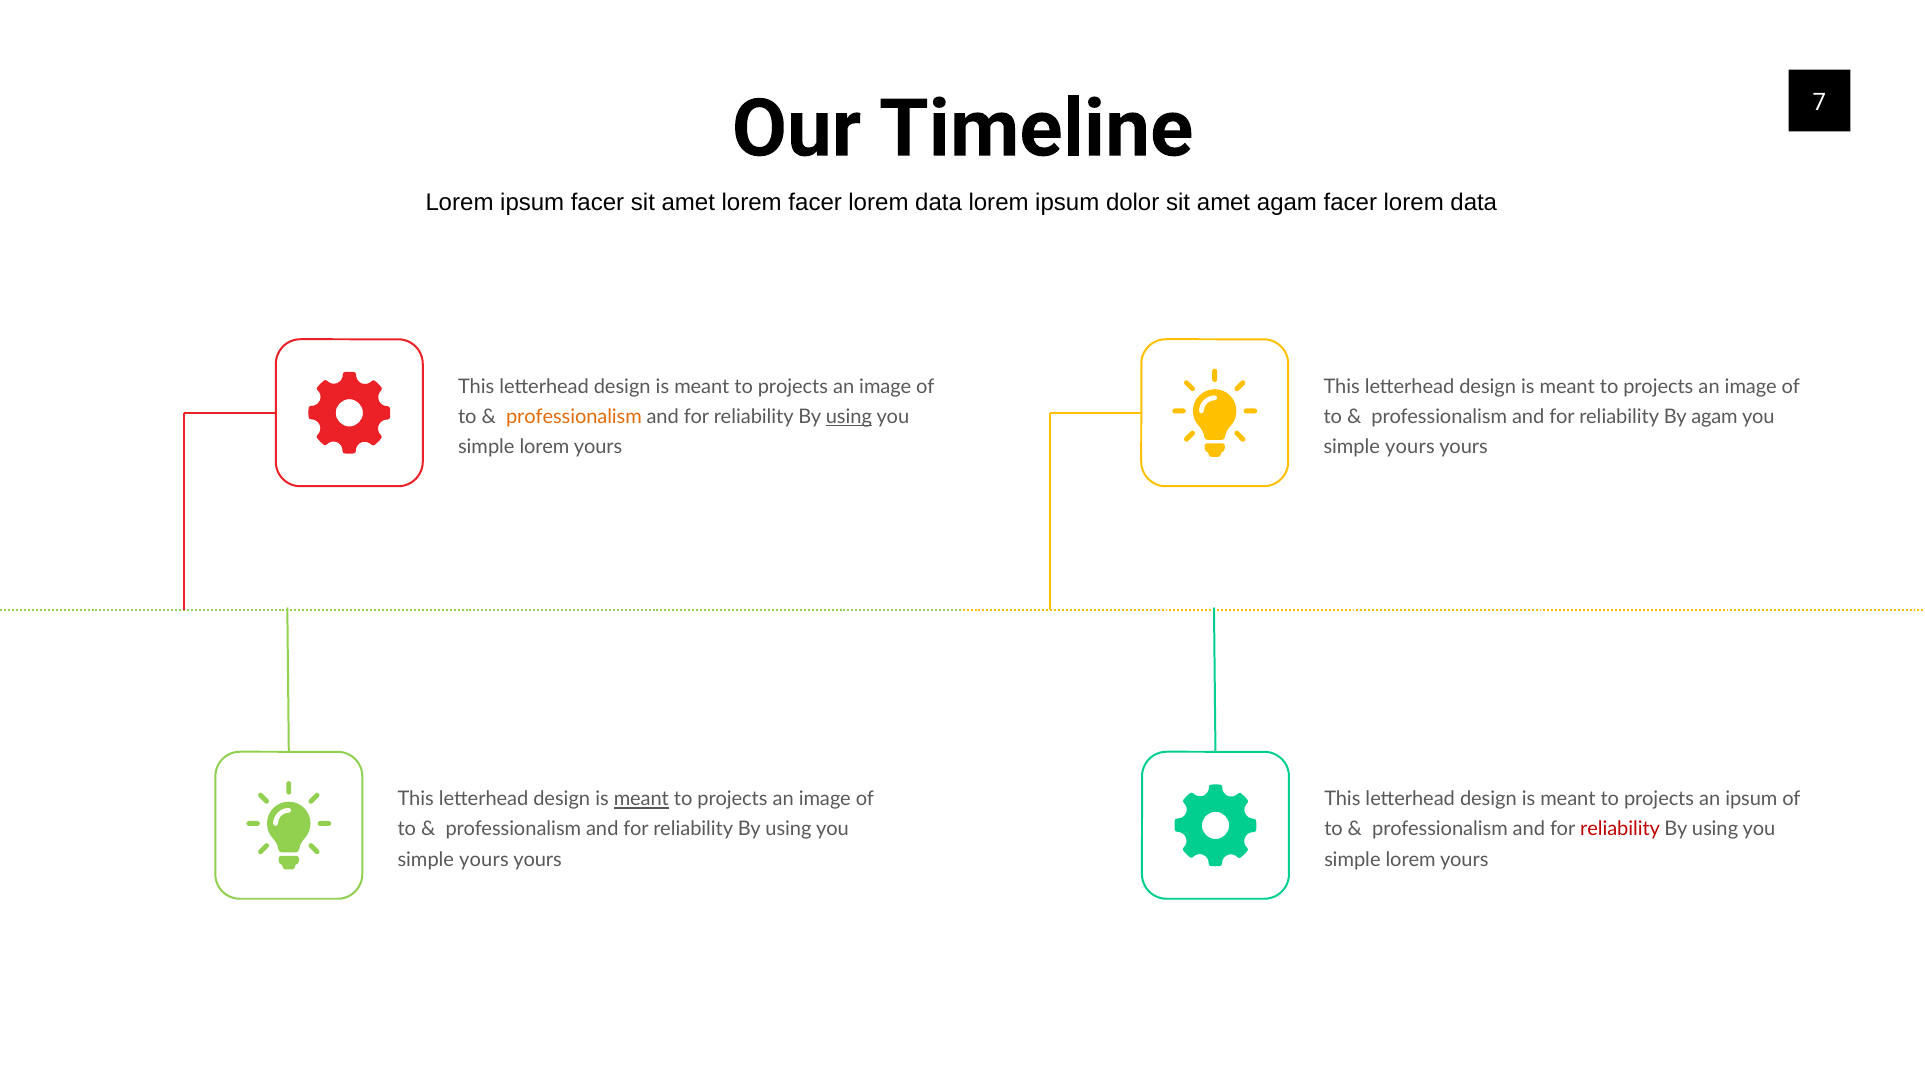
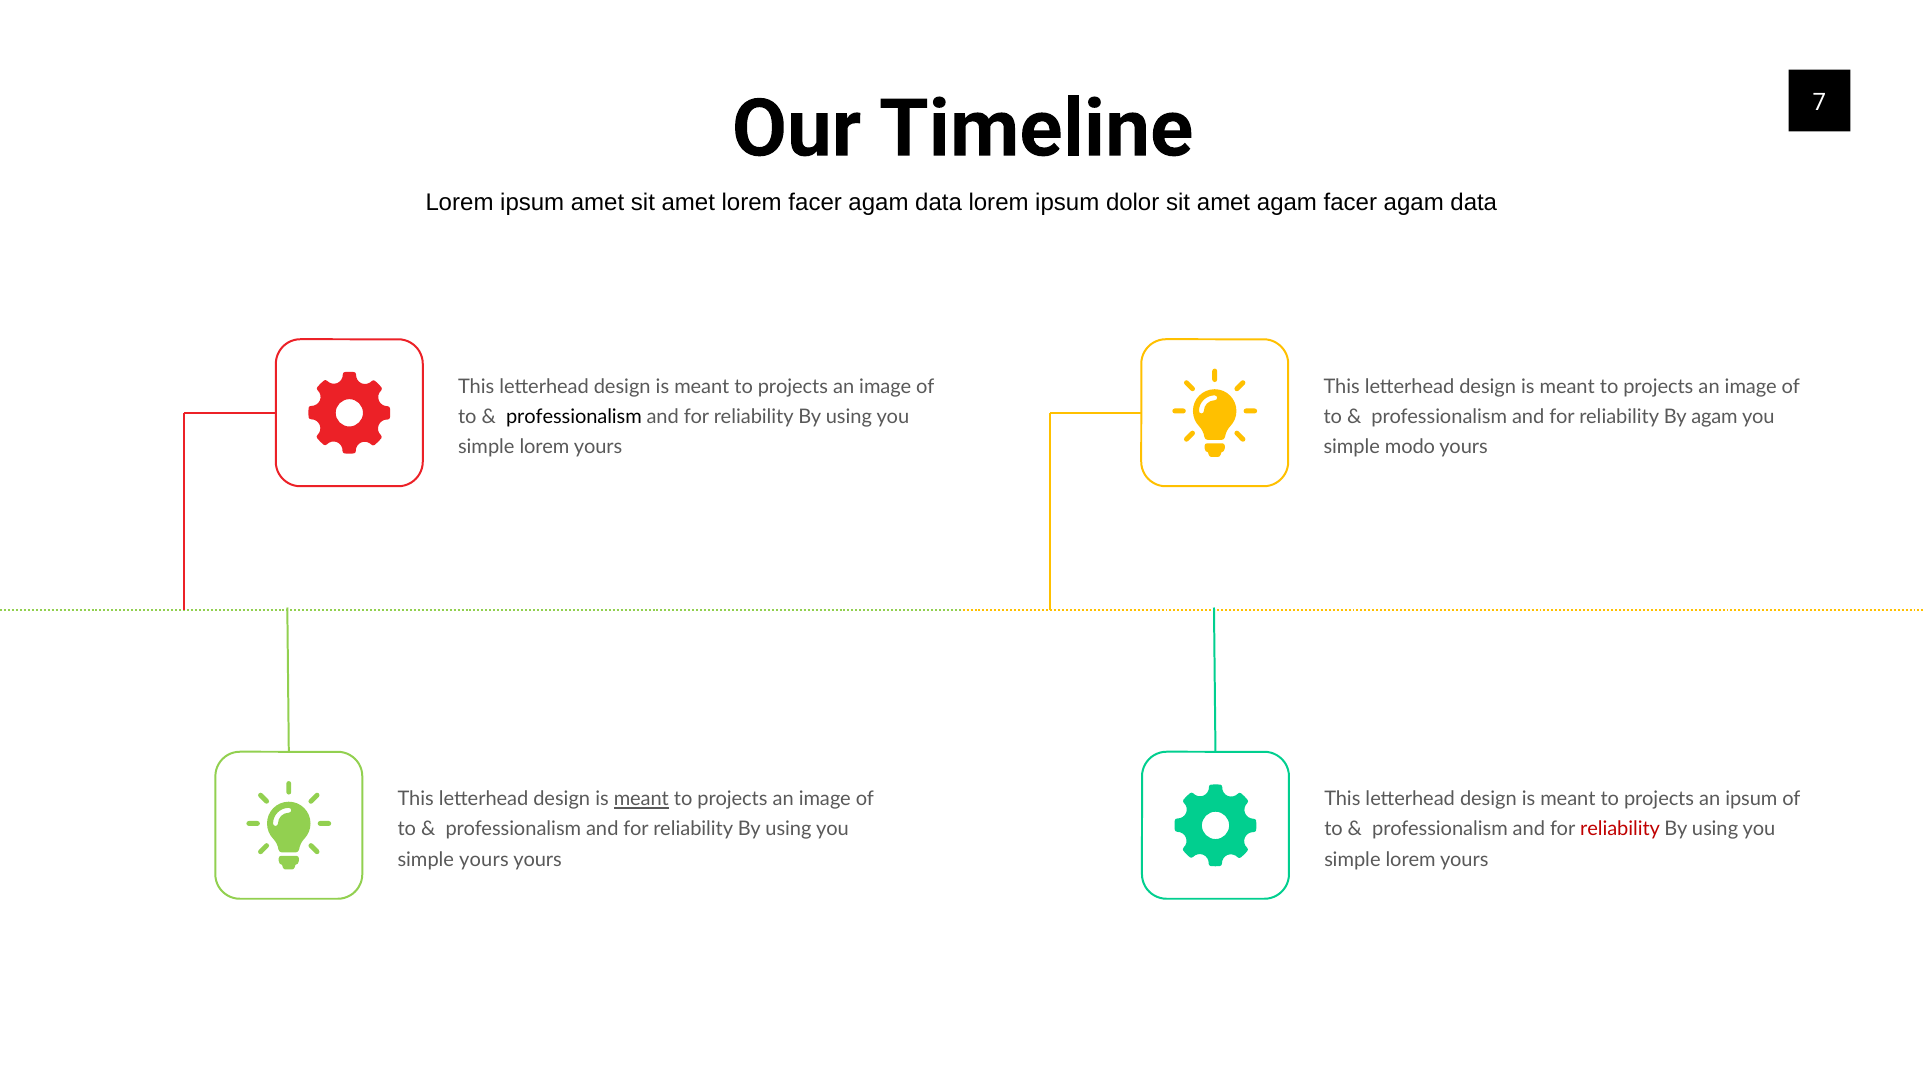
ipsum facer: facer -> amet (598, 202)
lorem: lorem -> agam (878, 202)
agam facer lorem: lorem -> agam (1414, 202)
professionalism colour: orange -> black (574, 417)
using underline: present -> none (849, 417)
yours: yours -> modo (1410, 447)
